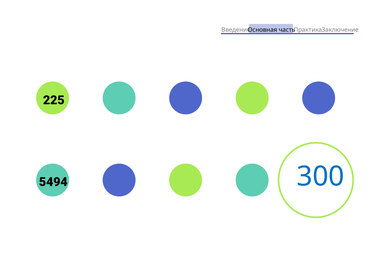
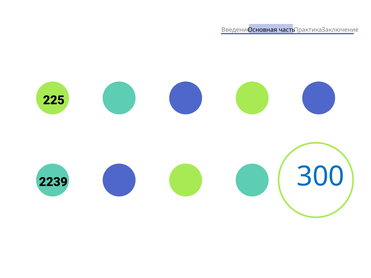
5494: 5494 -> 2239 (53, 182)
